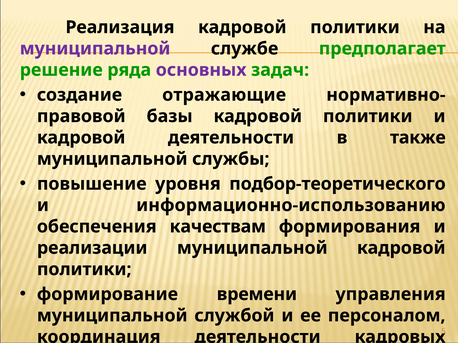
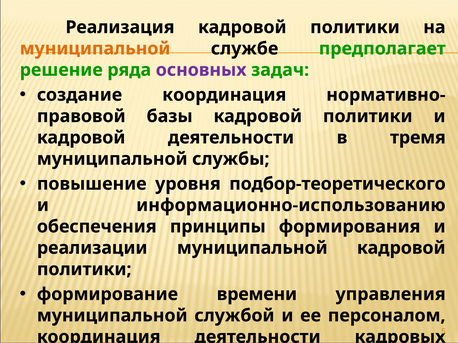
муниципальной colour: purple -> orange (95, 49)
создание отражающие: отражающие -> координация (224, 95)
также: также -> тремя (418, 138)
качествам: качествам -> принципы (218, 227)
